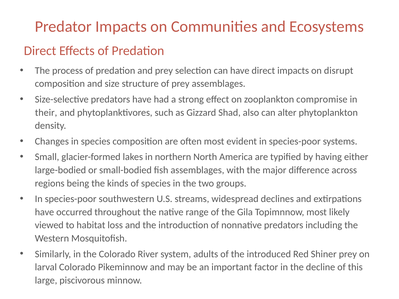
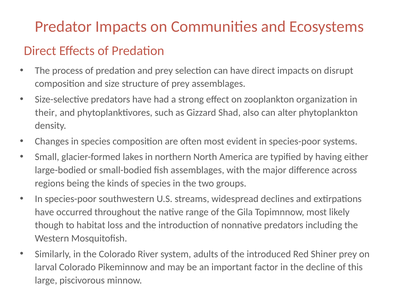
compromise: compromise -> organization (322, 99)
viewed: viewed -> though (49, 225)
